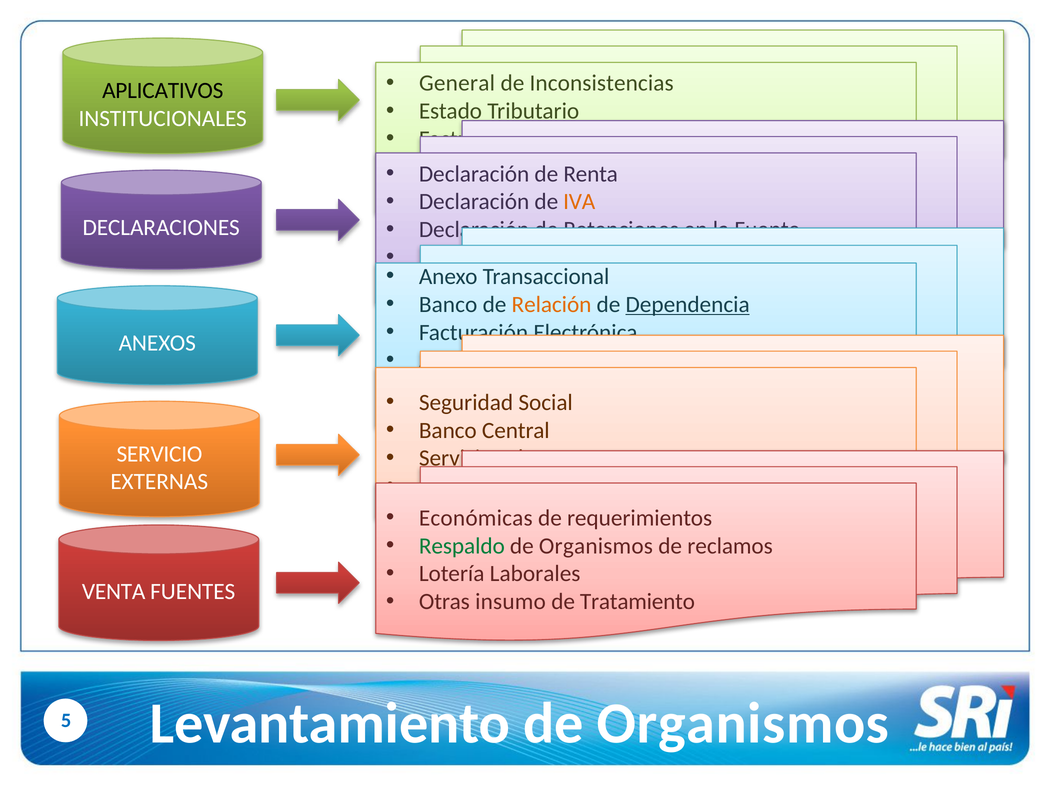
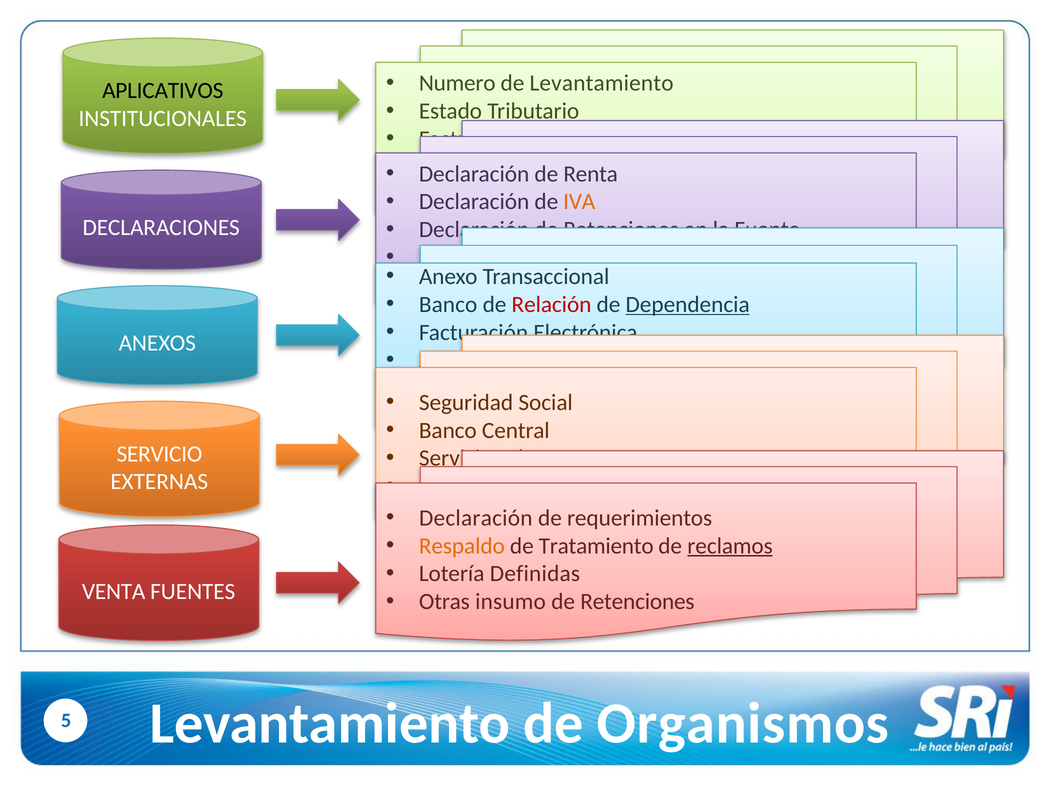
General: General -> Numero (457, 83)
de Inconsistencias: Inconsistencias -> Levantamiento (602, 83)
Relación colour: orange -> red (552, 305)
Económicas: Económicas -> Declaración (476, 518)
Respaldo colour: green -> orange (462, 546)
Organismos: Organismos -> Tratamiento (596, 546)
reclamos underline: none -> present (730, 546)
Laborales: Laborales -> Definidas (535, 574)
Tratamiento: Tratamiento -> Retenciones (637, 602)
